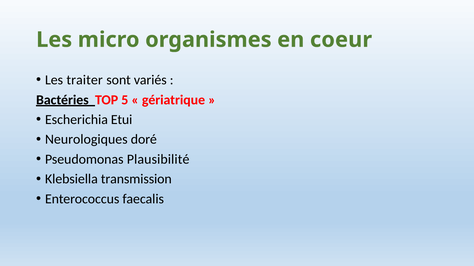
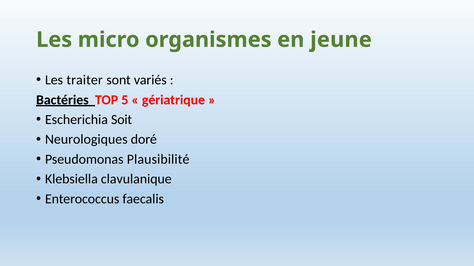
coeur: coeur -> jeune (341, 40)
Etui: Etui -> Soit (122, 120)
transmission: transmission -> clavulanique (136, 180)
